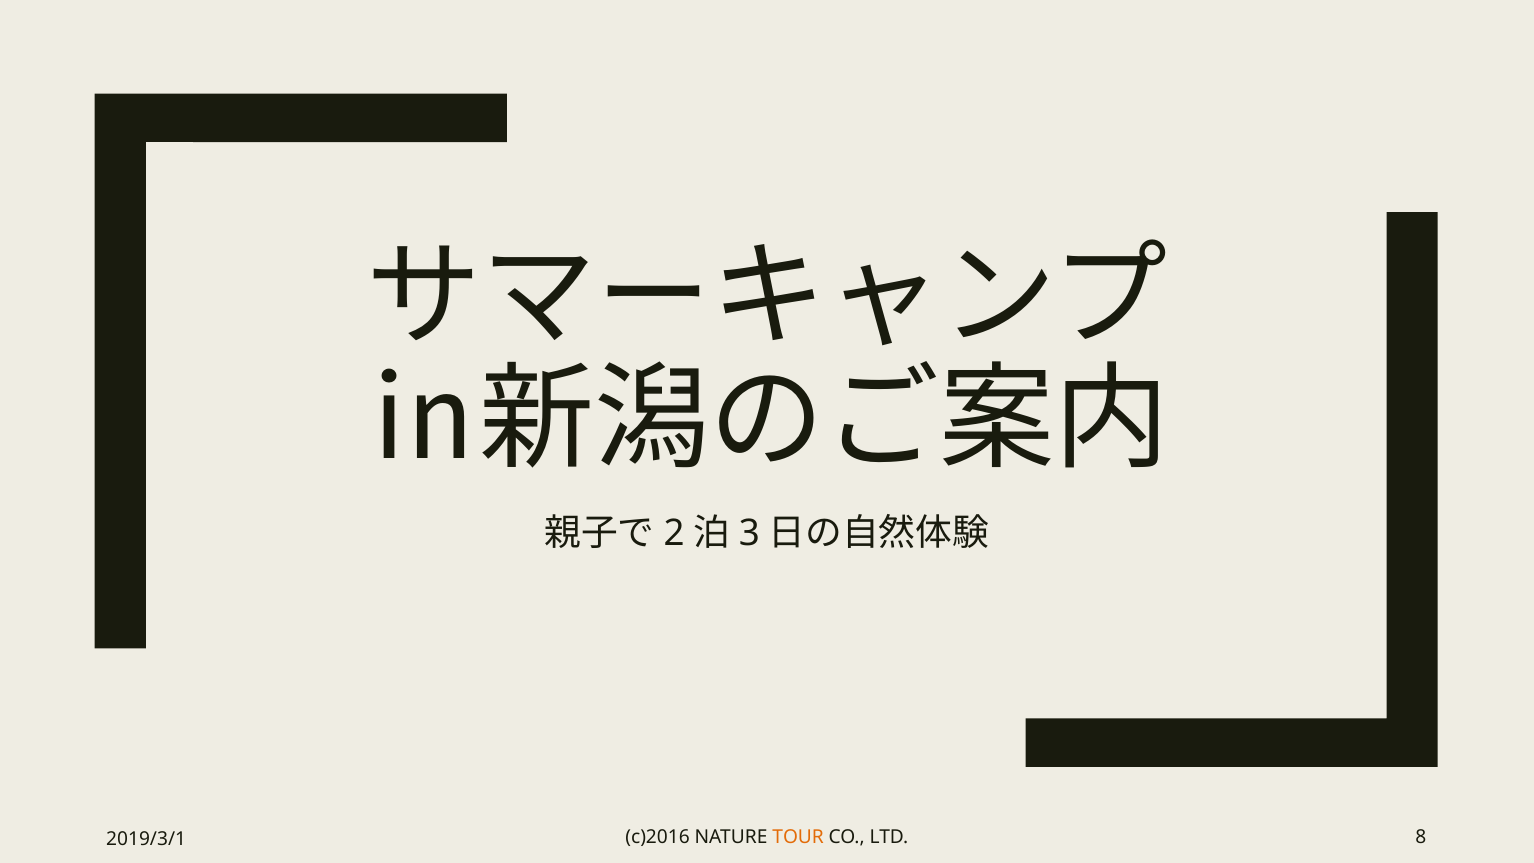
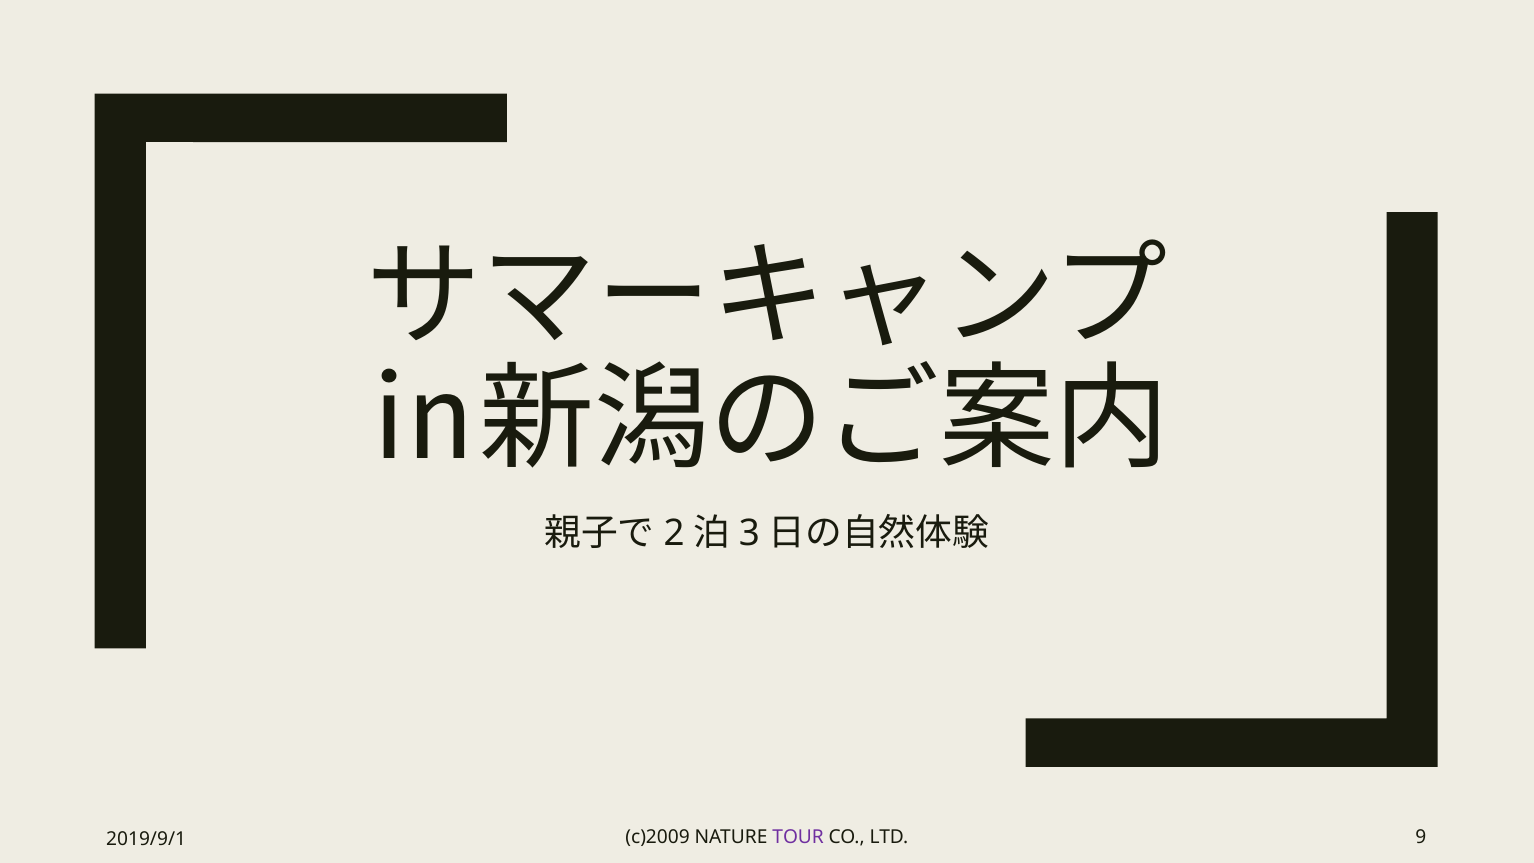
c)2016: c)2016 -> c)2009 (658, 837)
TOUR colour: orange -> purple (798, 837)
8: 8 -> 9 (1421, 837)
2019/3/1: 2019/3/1 -> 2019/9/1 (146, 839)
